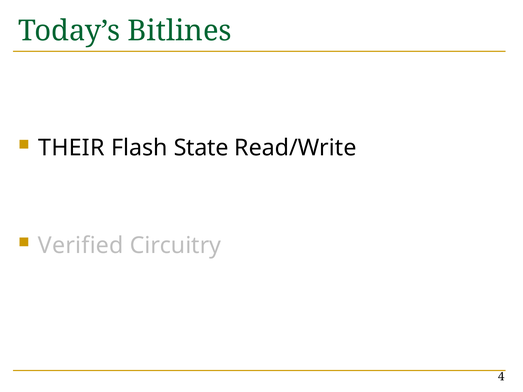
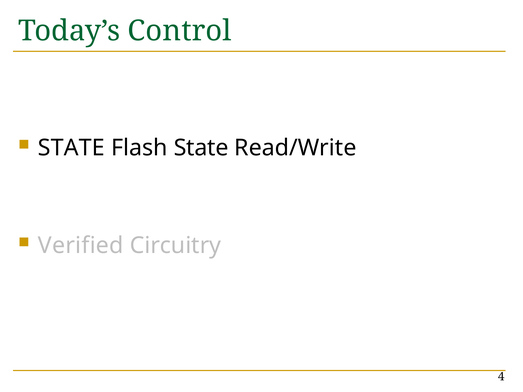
Bitlines: Bitlines -> Control (180, 31)
THEIR: THEIR -> STATE (71, 148)
